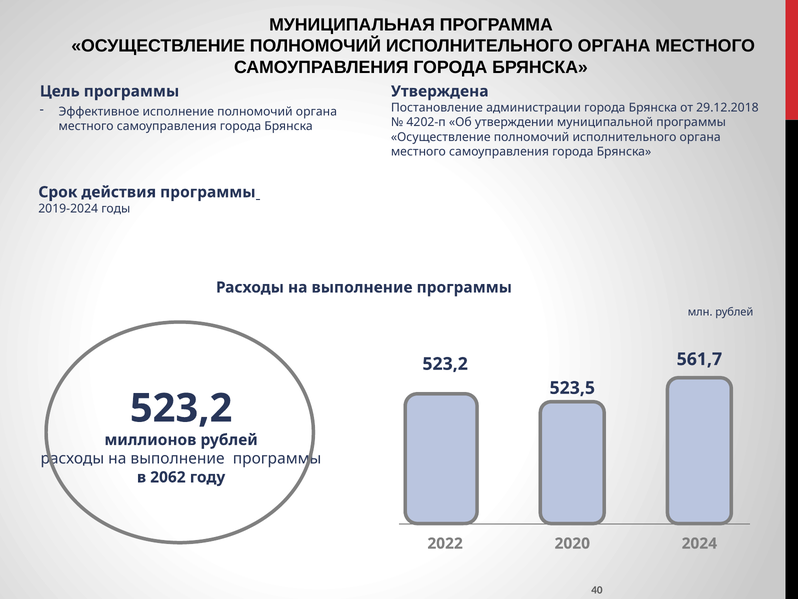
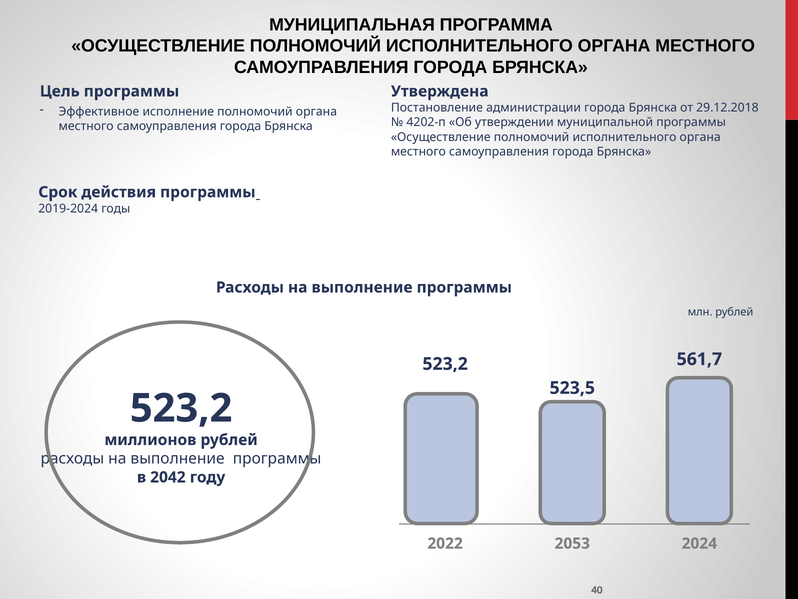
2062: 2062 -> 2042 (168, 477)
2020: 2020 -> 2053 (572, 543)
